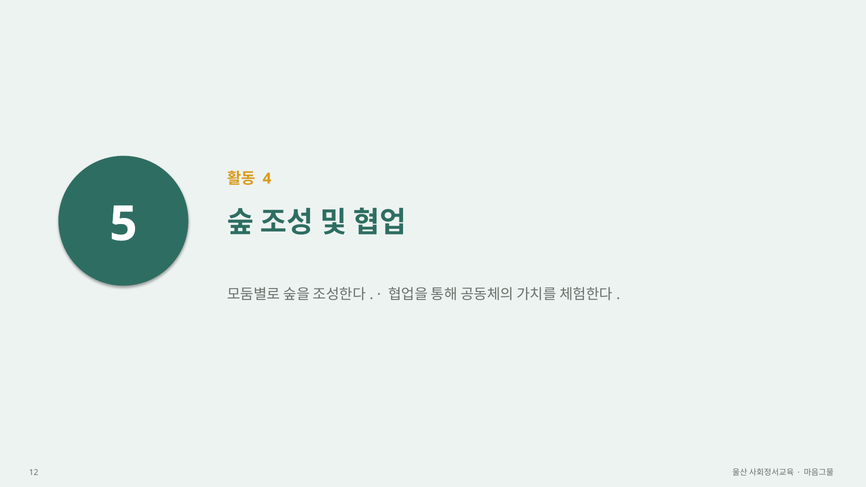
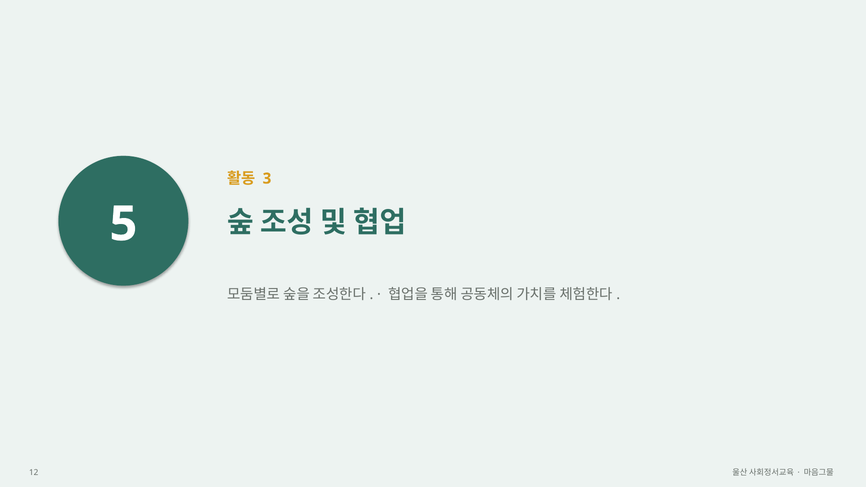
4: 4 -> 3 (267, 179)
